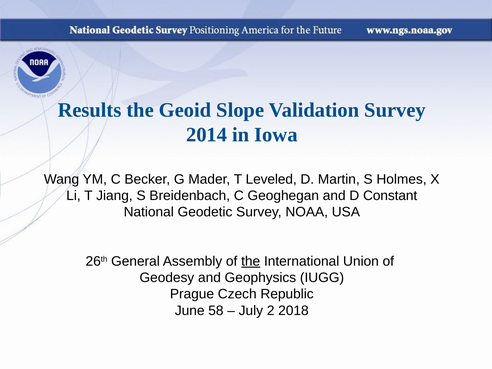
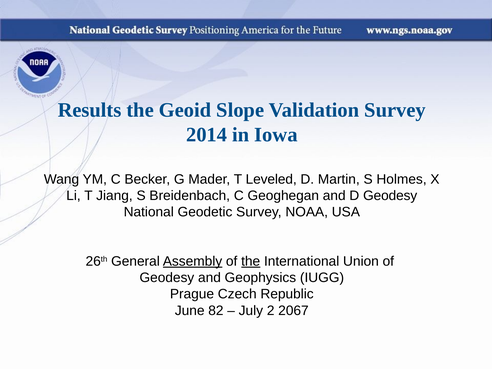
D Constant: Constant -> Geodesy (390, 196)
Assembly underline: none -> present (193, 261)
58: 58 -> 82 (216, 311)
2018: 2018 -> 2067 (293, 311)
